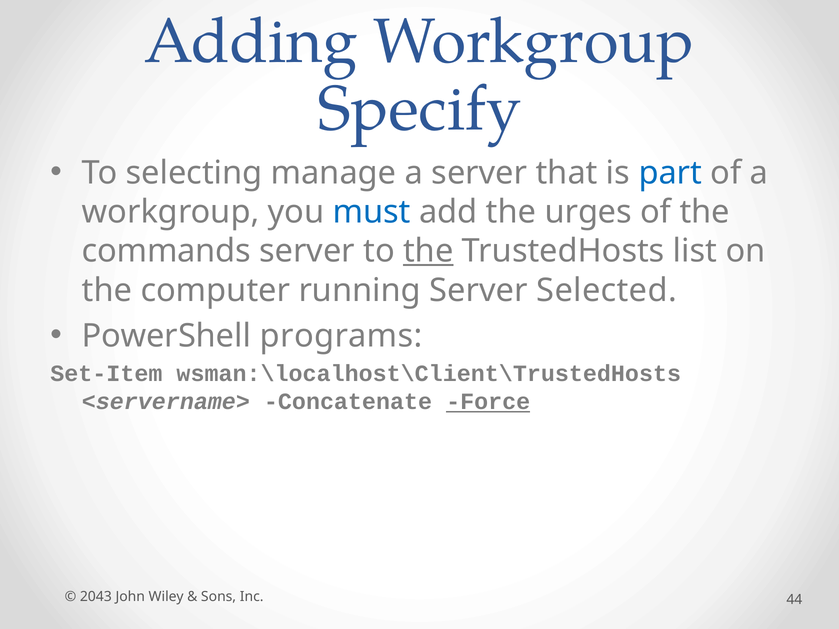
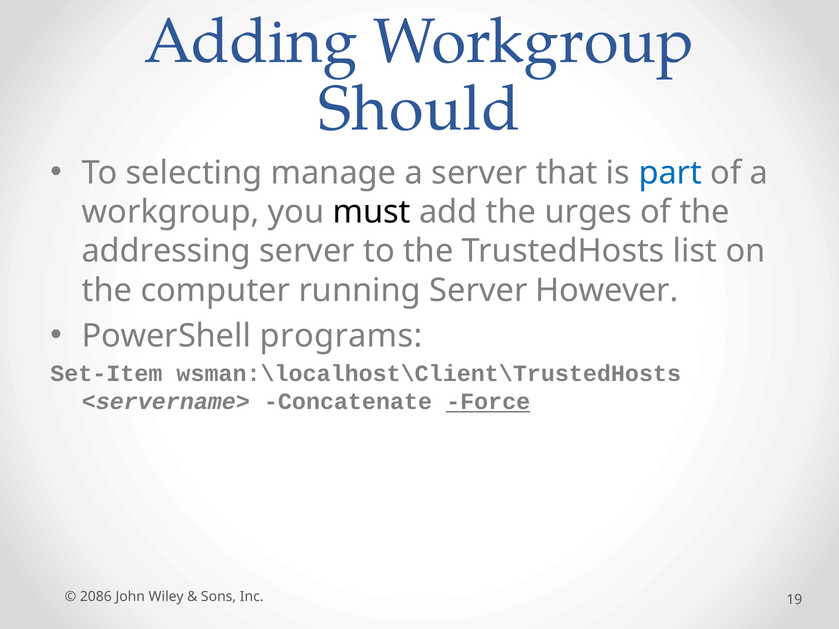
Specify: Specify -> Should (419, 109)
must colour: blue -> black (372, 212)
commands: commands -> addressing (166, 251)
the underline: present -> none (428, 251)
Selected: Selected -> However (607, 290)
2043: 2043 -> 2086 (96, 597)
44: 44 -> 19 (794, 600)
